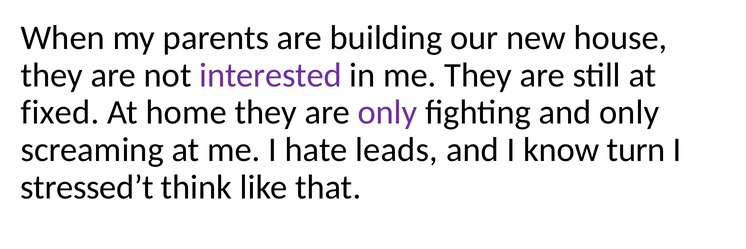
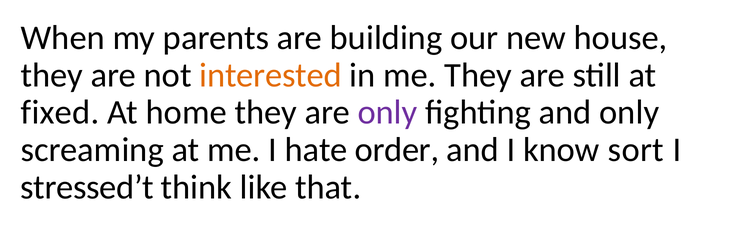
interested colour: purple -> orange (271, 75)
leads: leads -> order (397, 150)
turn: turn -> sort (636, 150)
